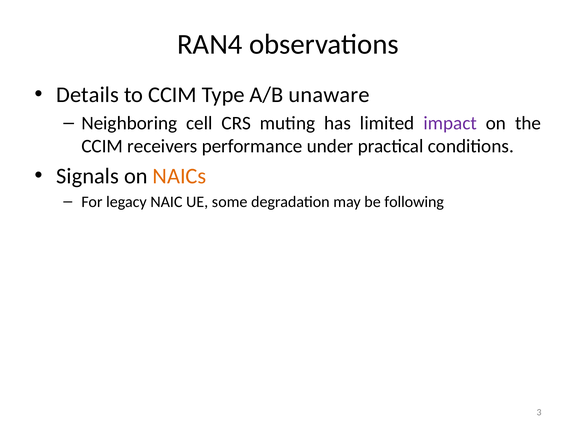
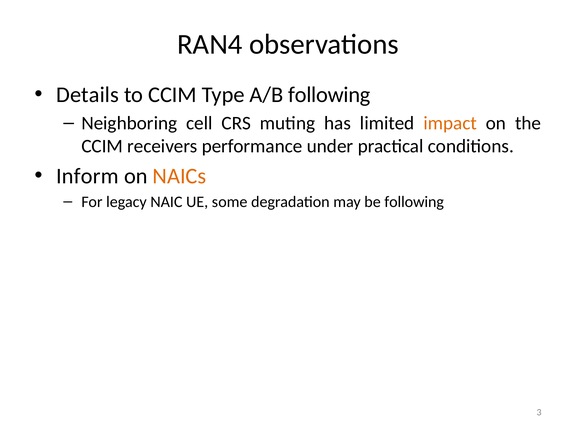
A/B unaware: unaware -> following (329, 95)
impact colour: purple -> orange (450, 123)
Signals: Signals -> Inform (87, 176)
